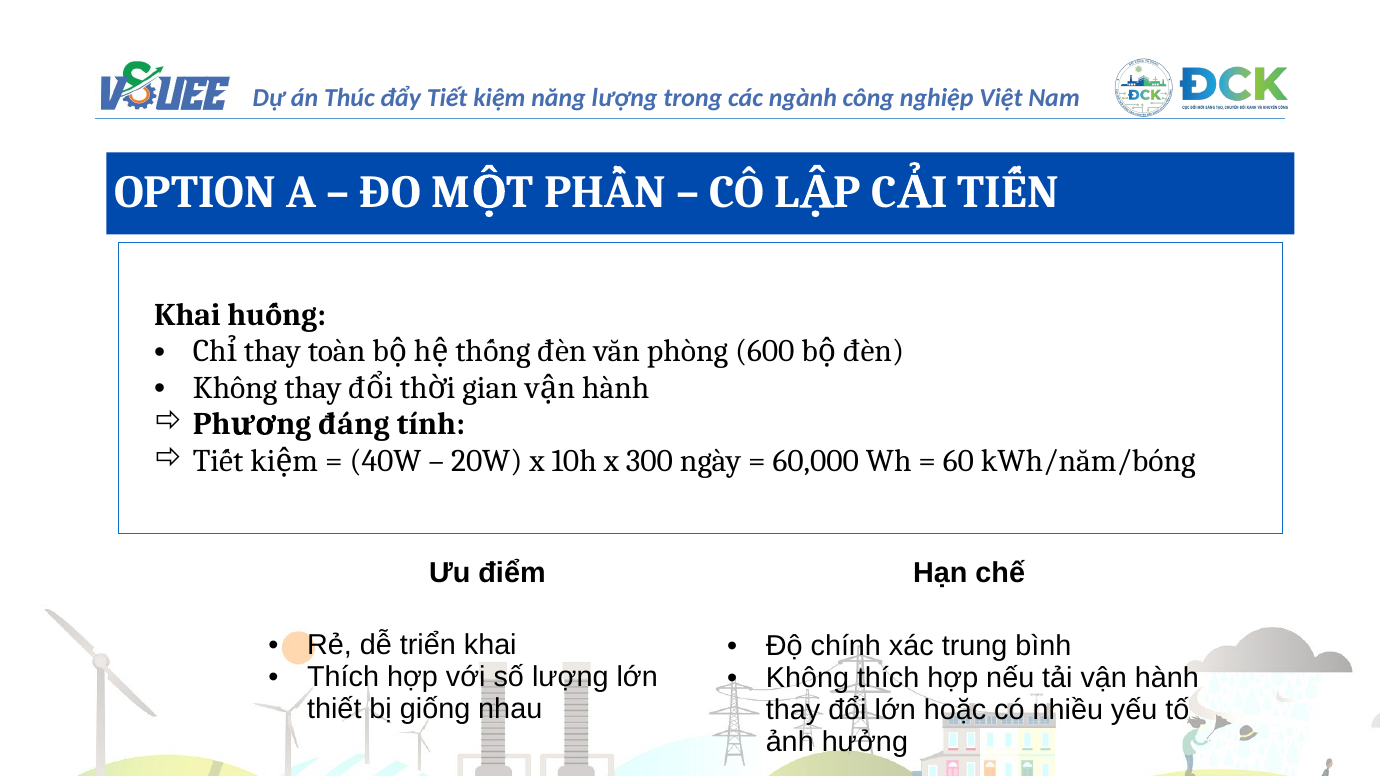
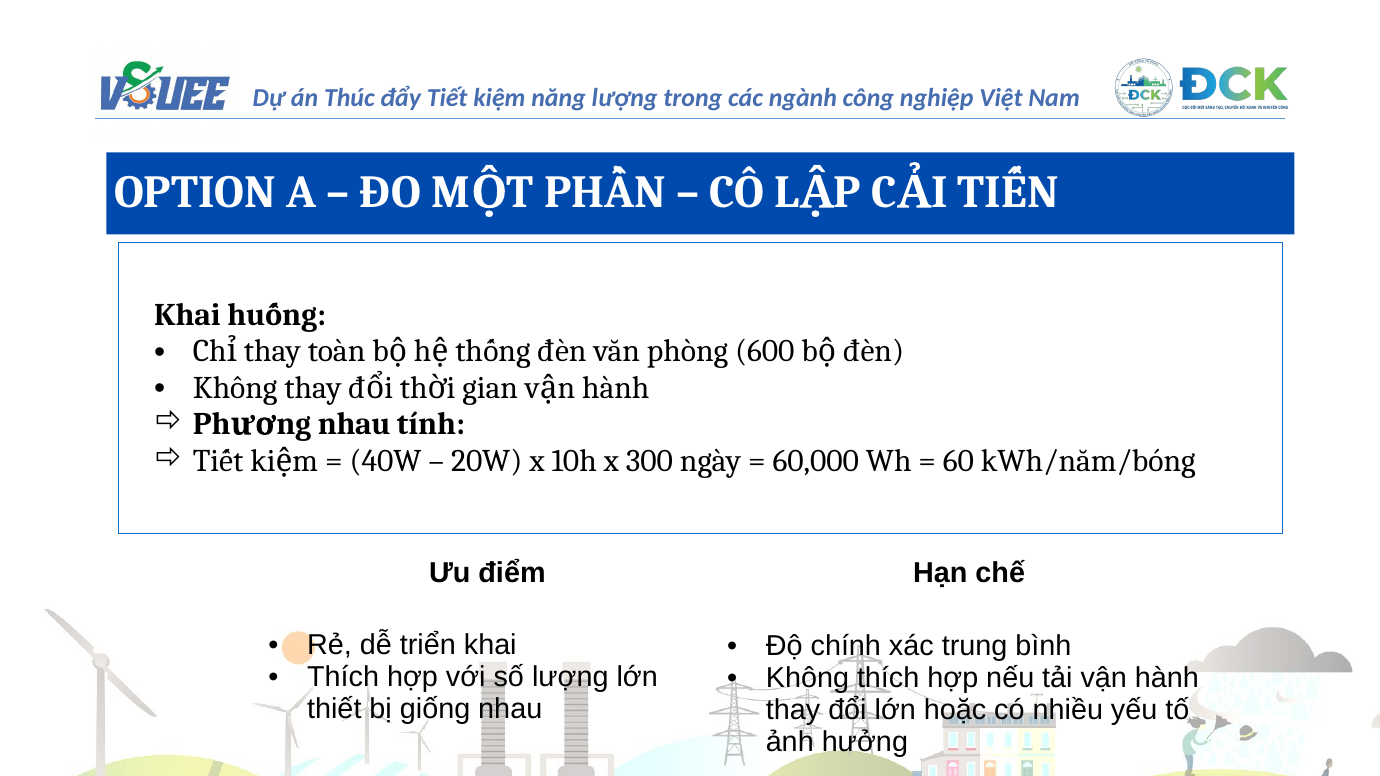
đáng: đáng -> nhau (354, 424)
